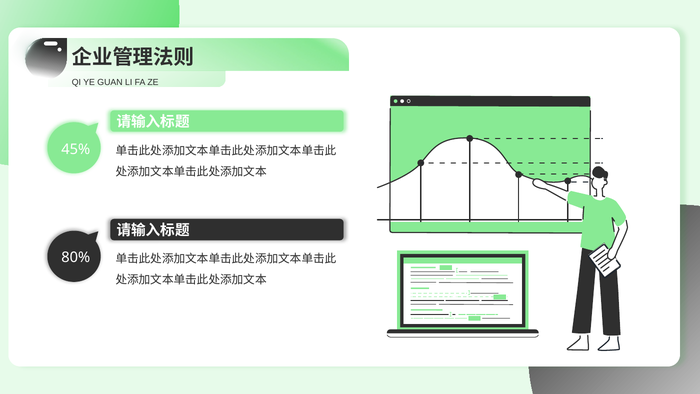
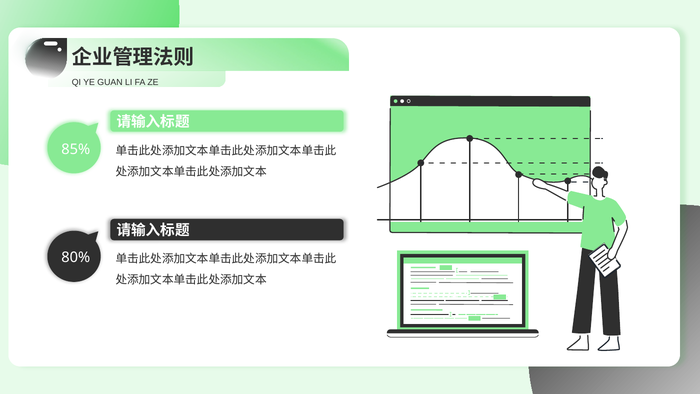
45%: 45% -> 85% (76, 149)
